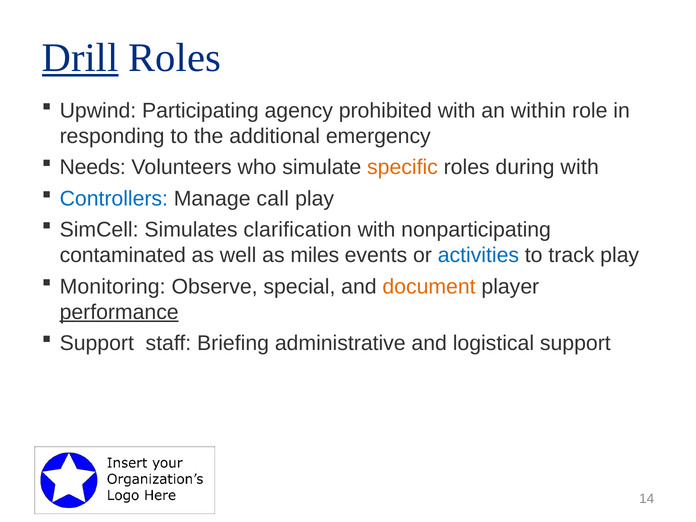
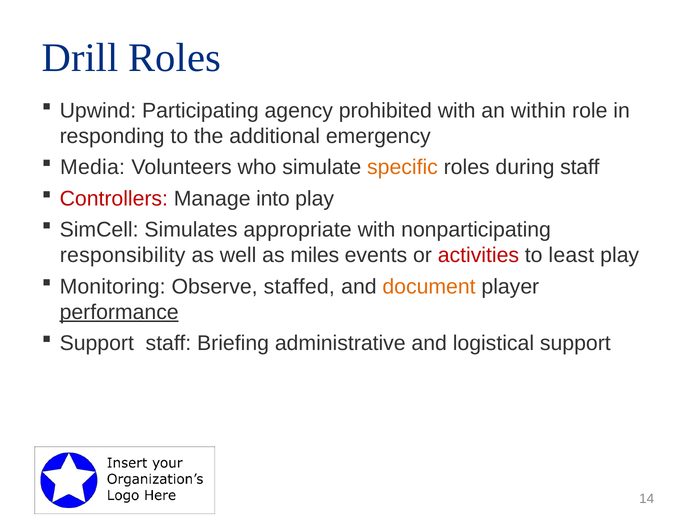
Drill underline: present -> none (80, 58)
Needs: Needs -> Media (93, 167)
during with: with -> staff (580, 167)
Controllers colour: blue -> red (114, 199)
call: call -> into (273, 199)
clarification: clarification -> appropriate (298, 230)
contaminated: contaminated -> responsibility (123, 255)
activities colour: blue -> red (478, 255)
track: track -> least (571, 255)
special: special -> staffed (299, 287)
